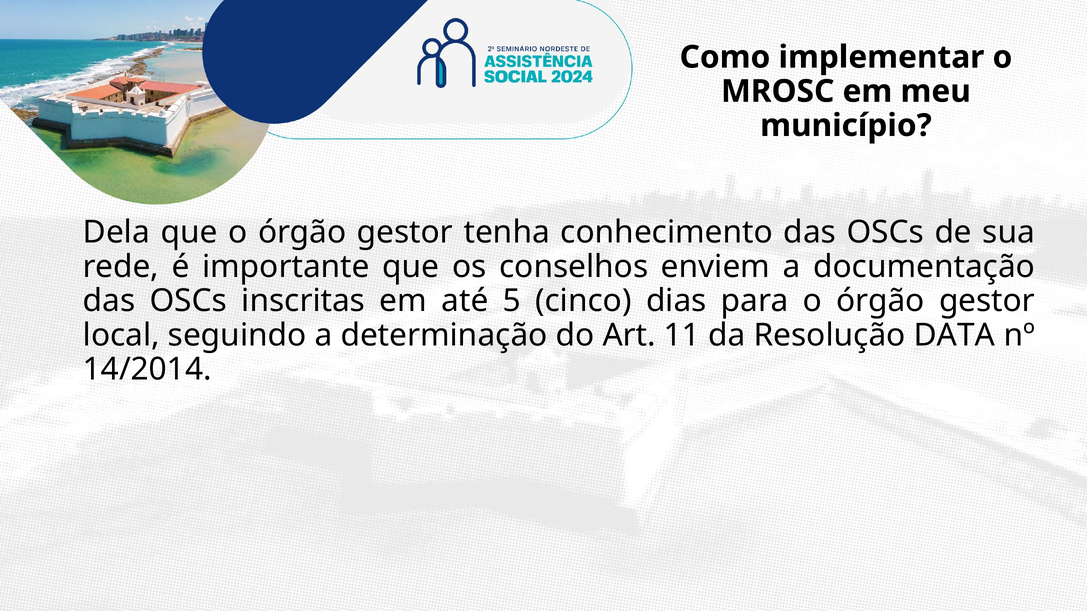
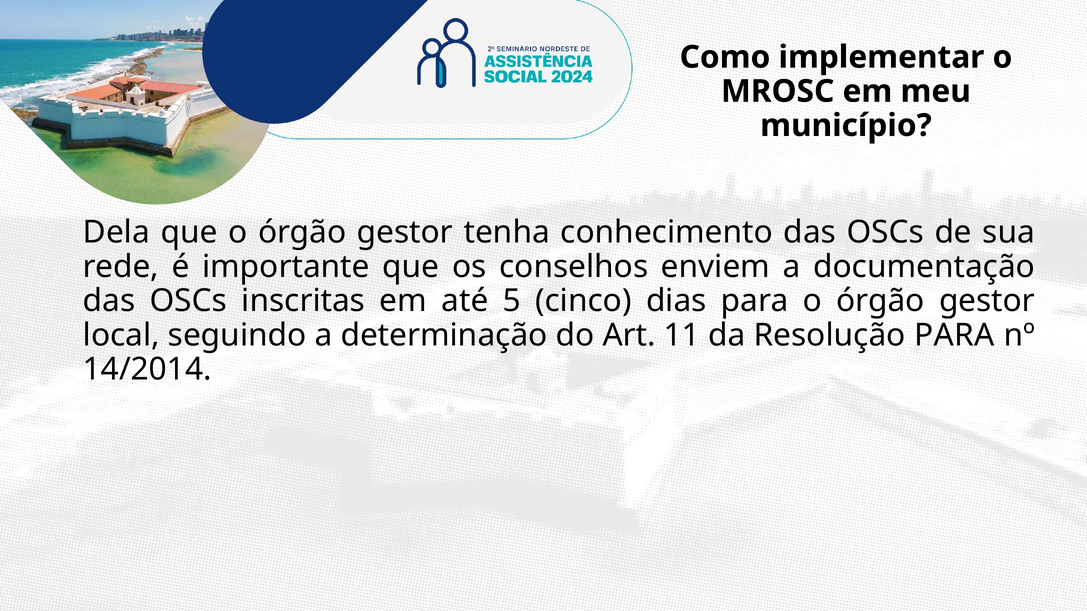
Resolução DATA: DATA -> PARA (954, 335)
